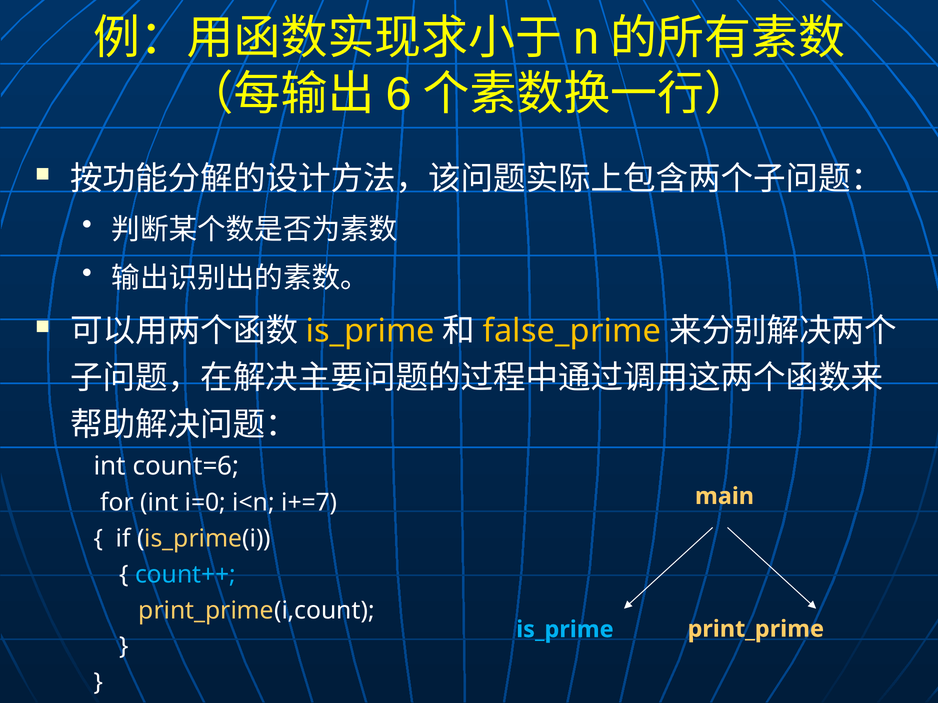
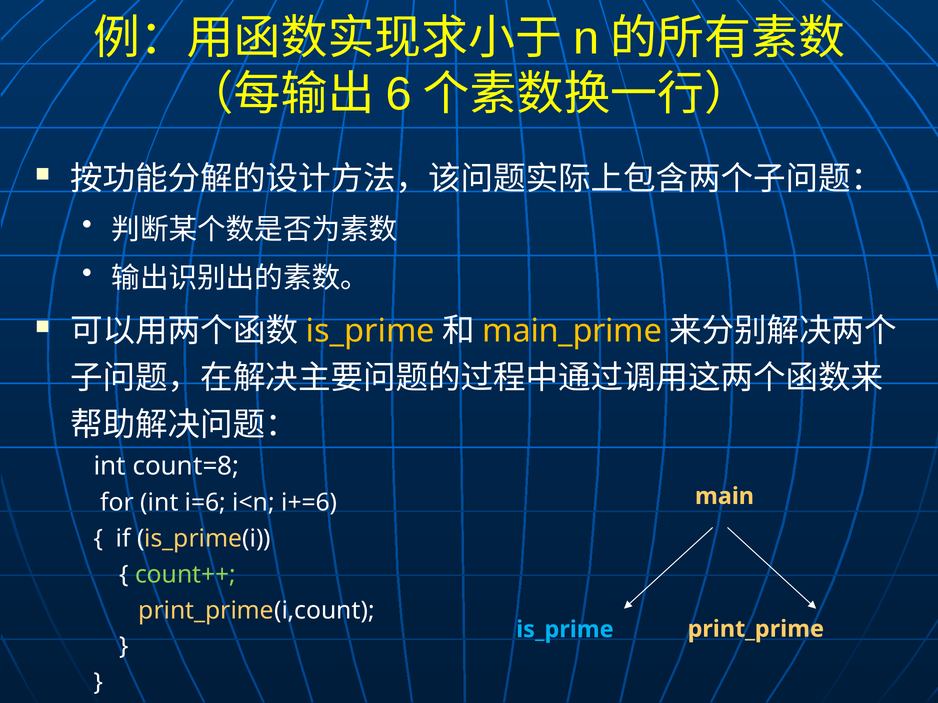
false_prime: false_prime -> main_prime (572, 331)
count=6: count=6 -> count=8 (186, 466)
i=0: i=0 -> i=6 (205, 503)
i+=7: i+=7 -> i+=6 (309, 503)
count++ colour: light blue -> light green (186, 575)
